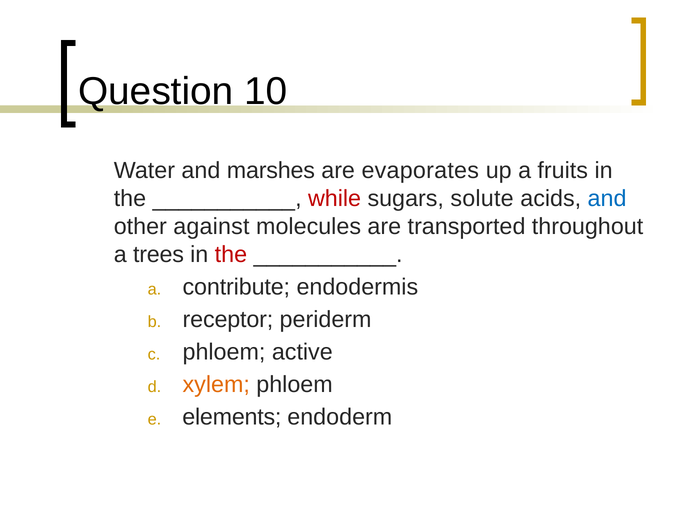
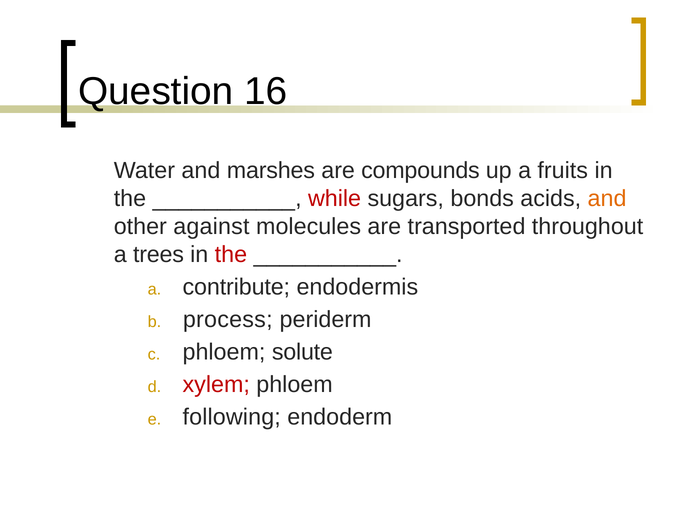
10: 10 -> 16 (266, 91)
evaporates: evaporates -> compounds (420, 171)
solute: solute -> bonds (482, 199)
and colour: blue -> orange (607, 199)
receptor: receptor -> process (228, 320)
active: active -> solute (302, 352)
xylem colour: orange -> red (216, 385)
elements: elements -> following (232, 417)
